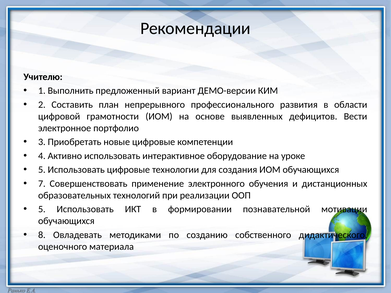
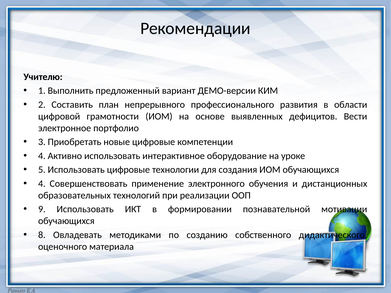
7: 7 -> 4 (42, 184)
5: 5 -> 9 (42, 209)
